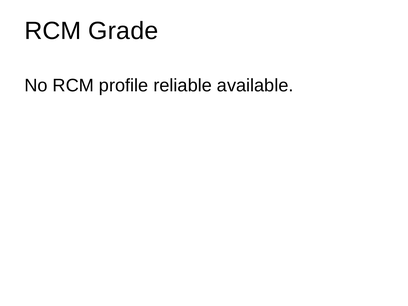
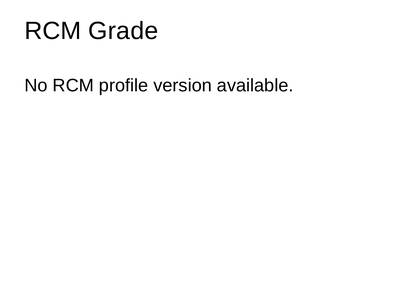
reliable: reliable -> version (183, 86)
